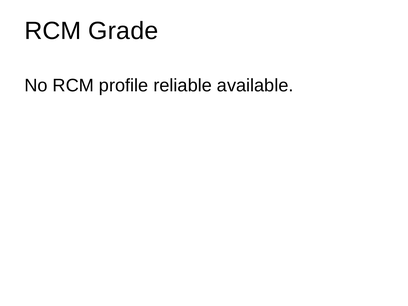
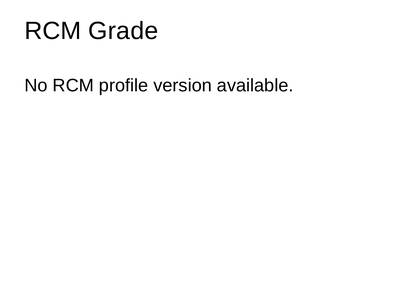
reliable: reliable -> version (183, 86)
